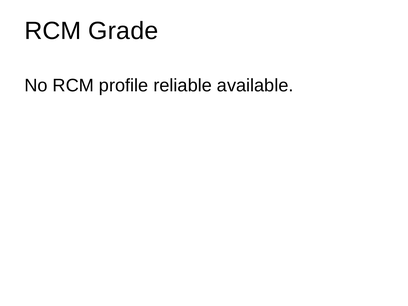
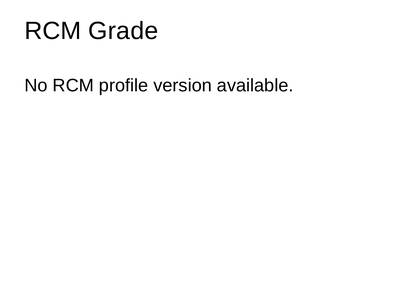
reliable: reliable -> version (183, 86)
